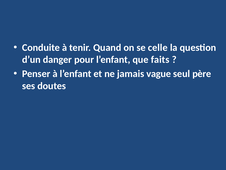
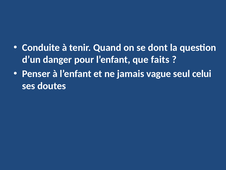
celle: celle -> dont (158, 47)
père: père -> celui (202, 74)
